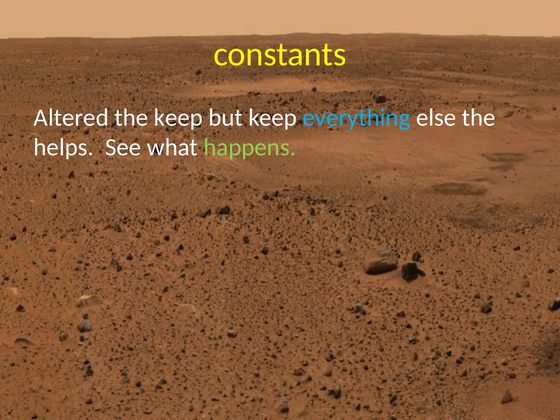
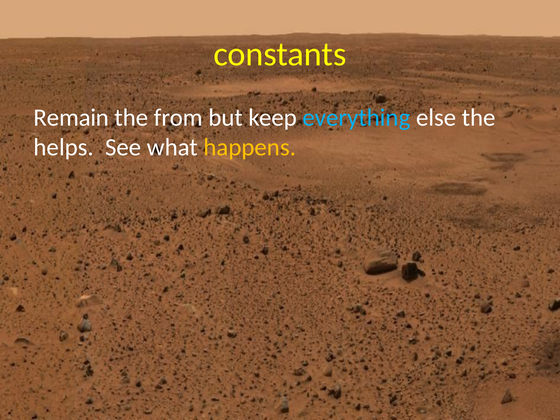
Altered: Altered -> Remain (71, 117)
the keep: keep -> from (178, 117)
happens colour: light green -> yellow (250, 147)
